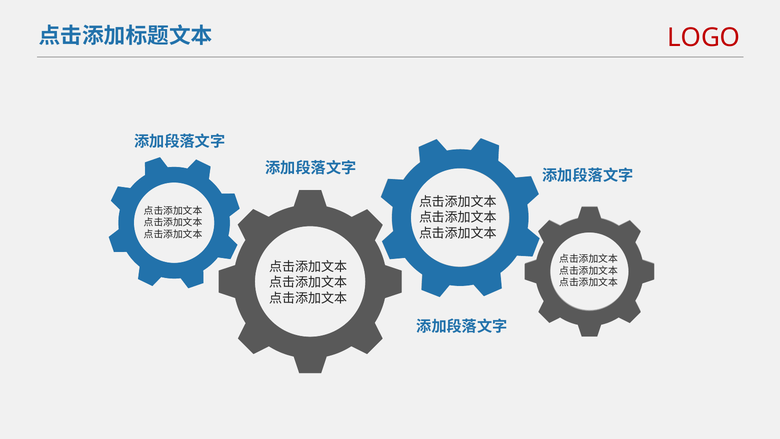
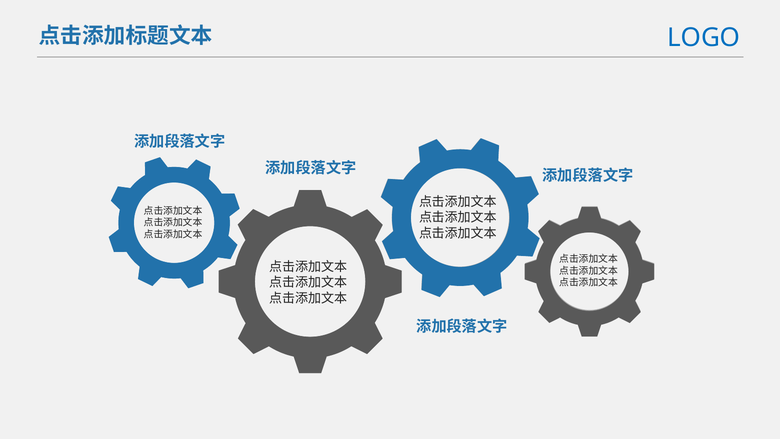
LOGO colour: red -> blue (704, 38)
